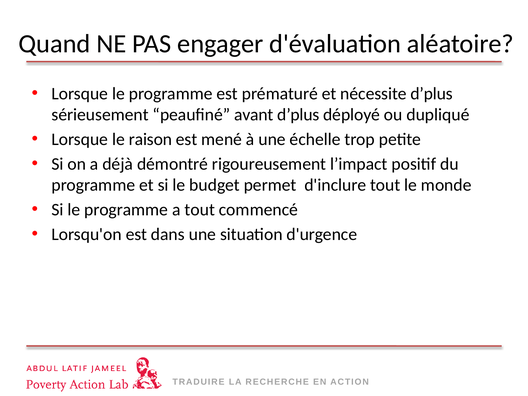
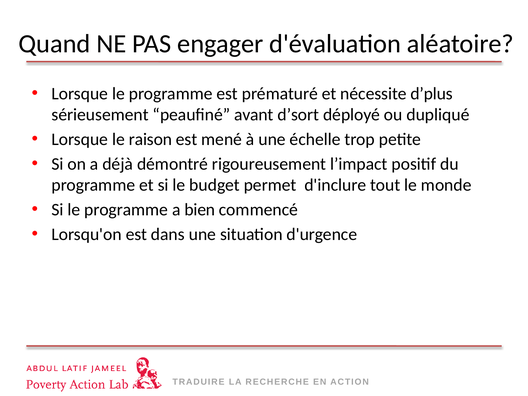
avant d’plus: d’plus -> d’sort (298, 115)
a tout: tout -> bien (200, 210)
